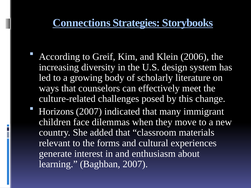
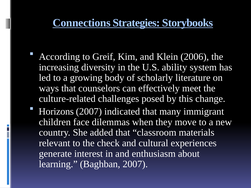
design: design -> ability (175, 67)
forms: forms -> check (108, 143)
